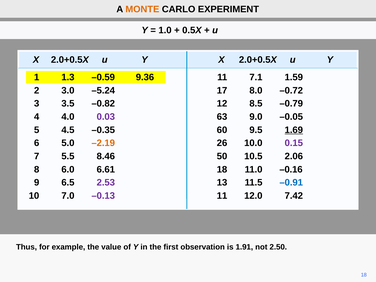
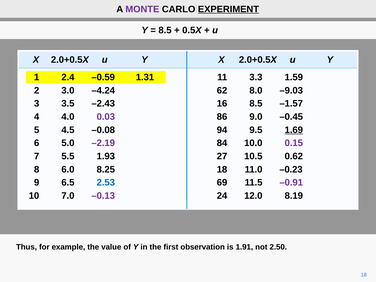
MONTE colour: orange -> purple (142, 9)
EXPERIMENT underline: none -> present (228, 9)
1.0: 1.0 -> 8.5 (165, 30)
1.3: 1.3 -> 2.4 (68, 77)
9.36: 9.36 -> 1.31 (145, 77)
7.1: 7.1 -> 3.3 (256, 77)
–5.24: –5.24 -> –4.24 (103, 90)
17: 17 -> 62 (222, 90)
–0.72: –0.72 -> –9.03 (291, 90)
–0.82: –0.82 -> –2.43 (103, 104)
12: 12 -> 16 (222, 104)
–0.79: –0.79 -> –1.57 (291, 104)
63: 63 -> 86 (222, 117)
–0.05: –0.05 -> –0.45 (291, 117)
–0.35: –0.35 -> –0.08 (103, 130)
60: 60 -> 94 (222, 130)
–2.19 colour: orange -> purple (103, 143)
26: 26 -> 84 (222, 143)
8.46: 8.46 -> 1.93 (106, 156)
50: 50 -> 27 (222, 156)
2.06: 2.06 -> 0.62 (294, 156)
6.61: 6.61 -> 8.25 (106, 169)
–0.16: –0.16 -> –0.23 (291, 169)
2.53 colour: purple -> blue (106, 183)
13: 13 -> 69 (222, 183)
–0.91 colour: blue -> purple (291, 183)
11: 11 -> 24 (222, 196)
7.42: 7.42 -> 8.19 (294, 196)
